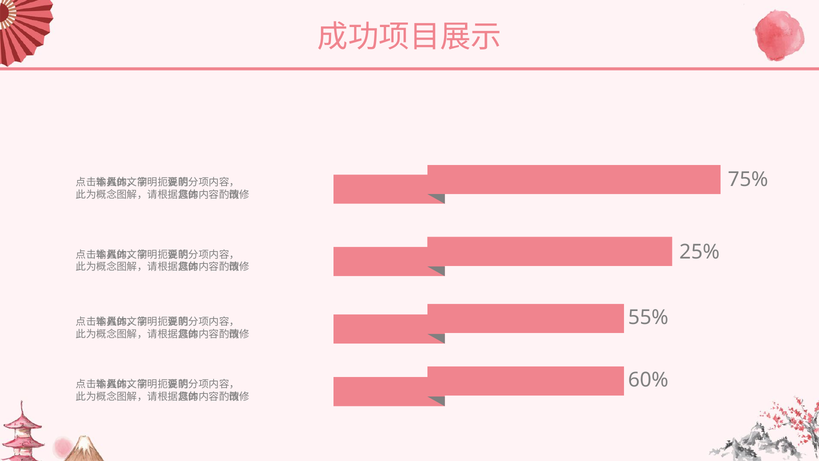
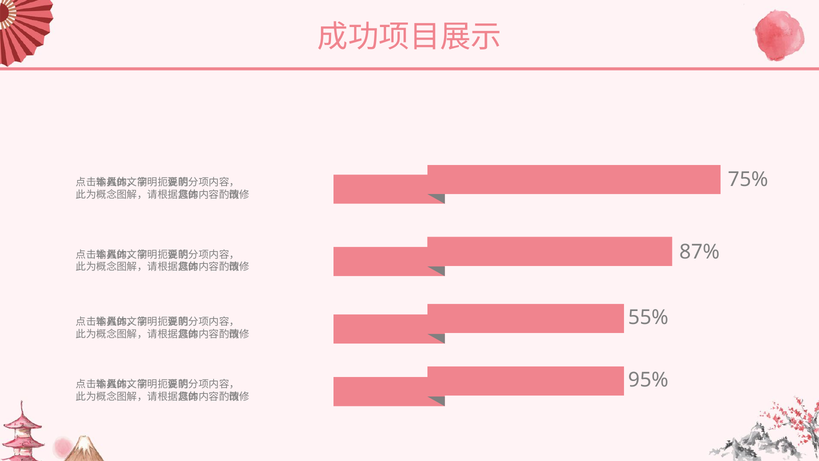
25%: 25% -> 87% (700, 252)
60%: 60% -> 95% (648, 380)
